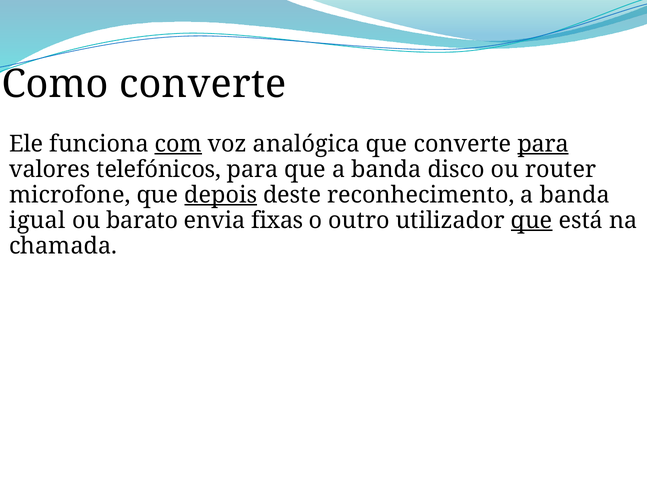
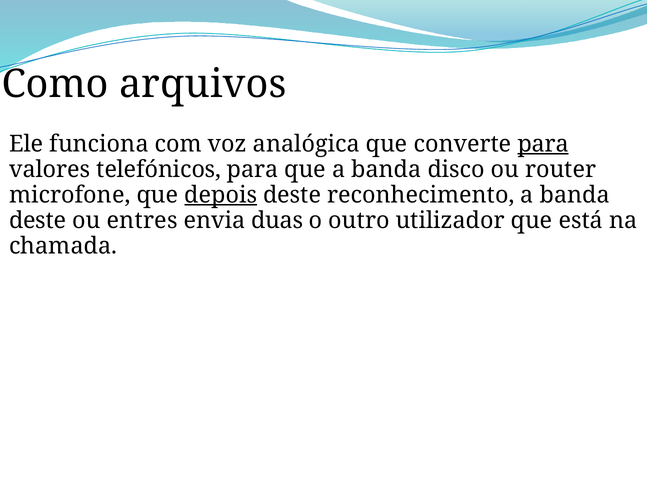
Como converte: converte -> arquivos (203, 84)
com underline: present -> none (178, 144)
igual: igual -> deste (38, 220)
barato: barato -> entres (142, 220)
fixas: fixas -> duas (277, 220)
que underline: present -> none (532, 220)
